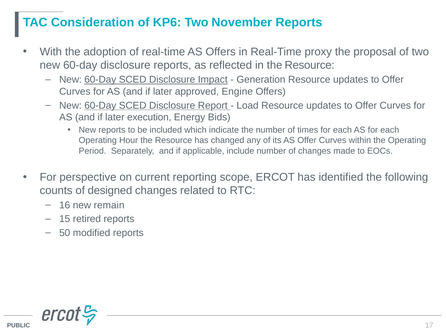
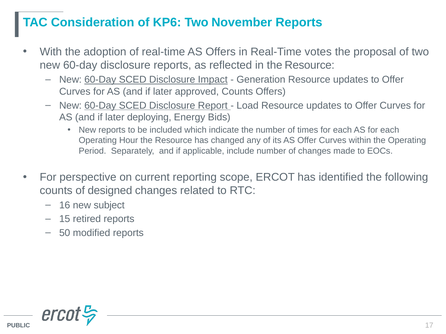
proxy: proxy -> votes (318, 52)
approved Engine: Engine -> Counts (237, 92)
execution: execution -> deploying (149, 117)
remain: remain -> subject (109, 205)
